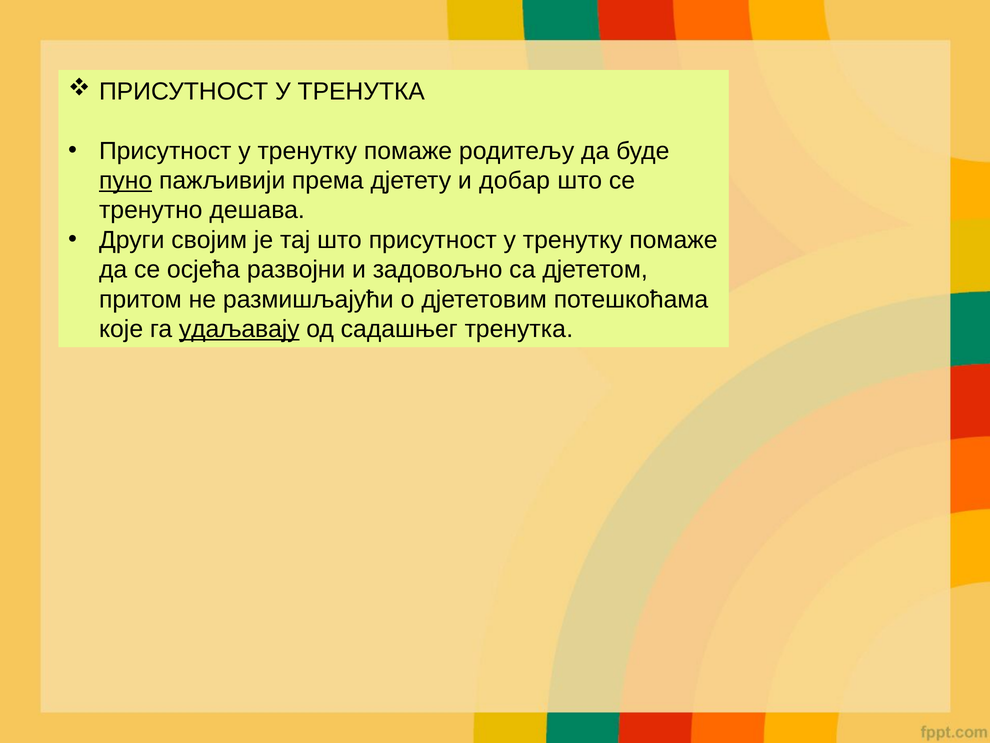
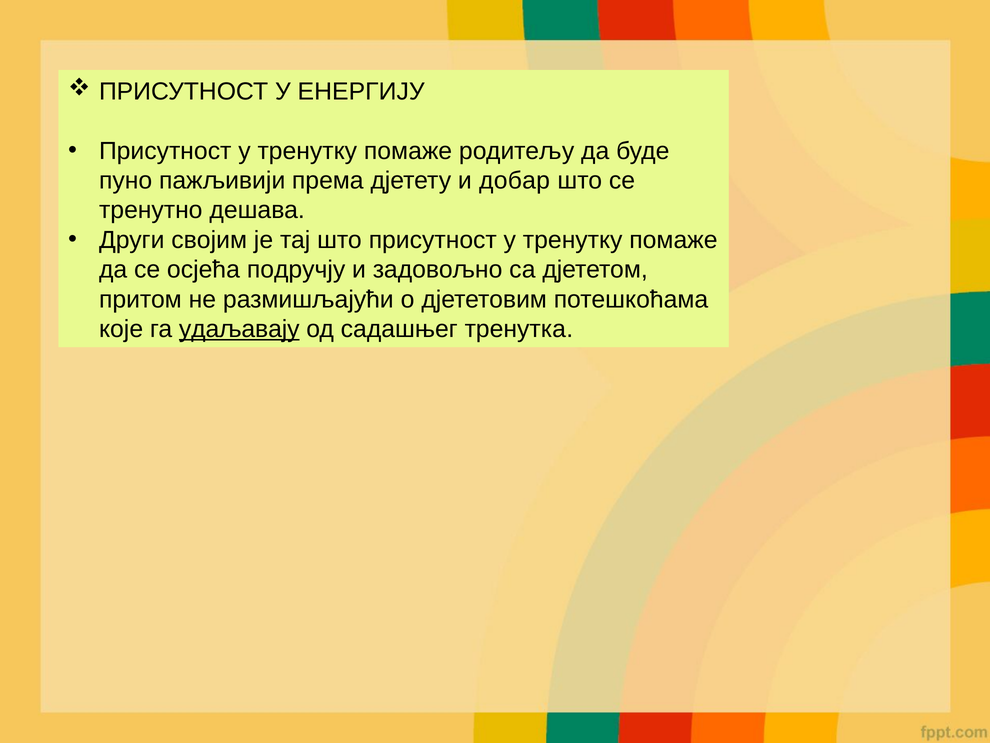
У ТРЕНУТКА: ТРЕНУТКА -> ЕНЕРГИЈУ (361, 91)
пуно underline: present -> none (126, 180)
развојни: развојни -> подручју (296, 270)
